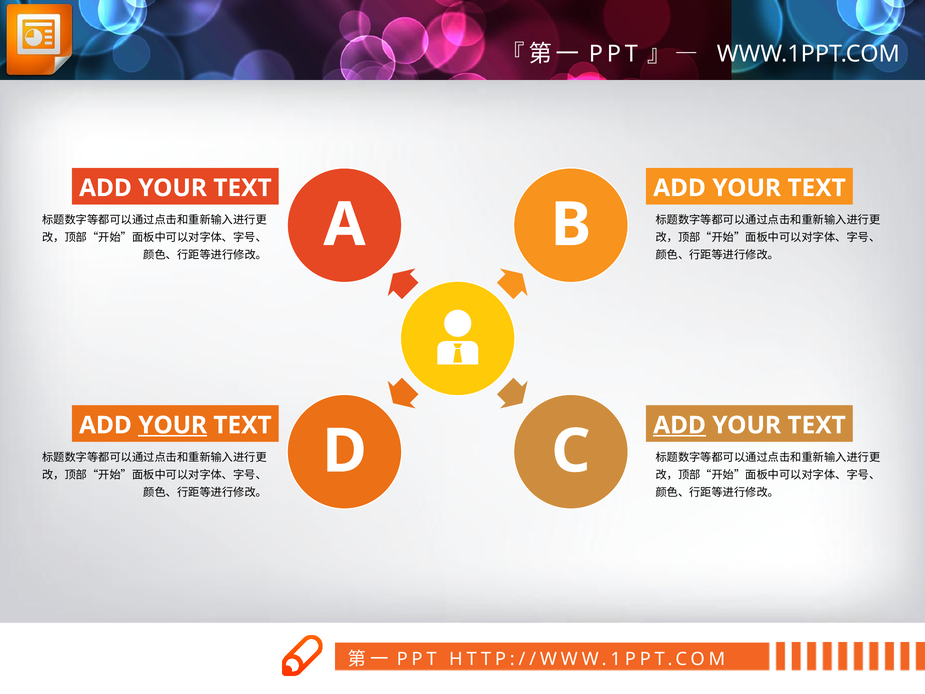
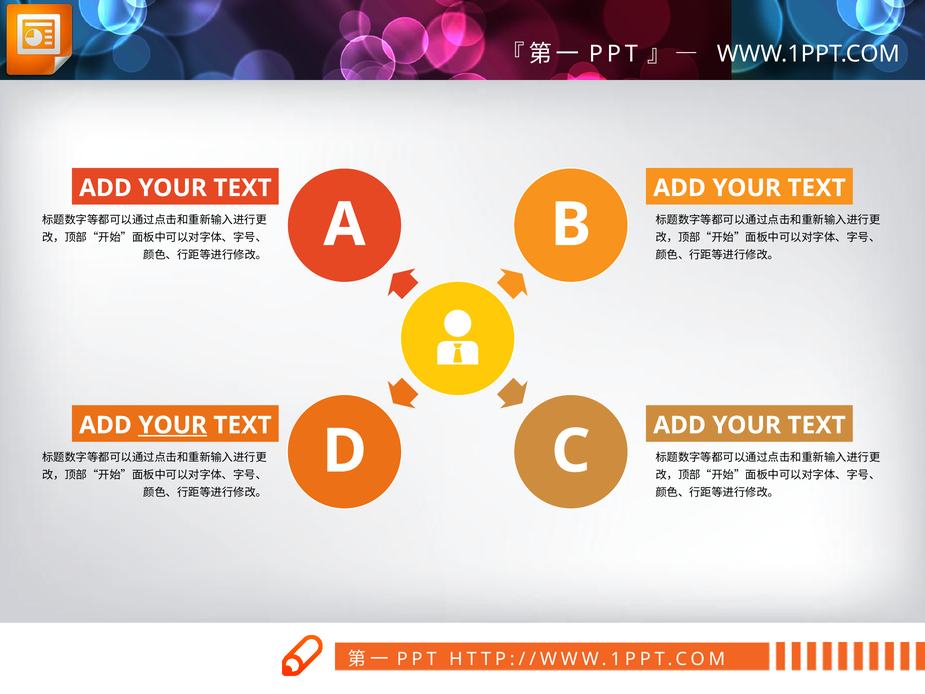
ADD underline: present -> none (680, 425)
